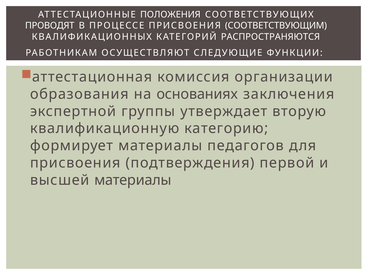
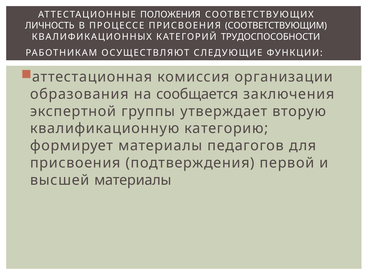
ПРОВОДЯТ: ПРОВОДЯТ -> ЛИЧНОСТЬ (50, 26)
РАСПРОСТРАНЯЮТСЯ: РАСПРОСТРАНЯЮТСЯ -> ТРУДОСПОСОБНОСТИ (271, 37)
основаниях: основаниях -> сообщается (197, 94)
